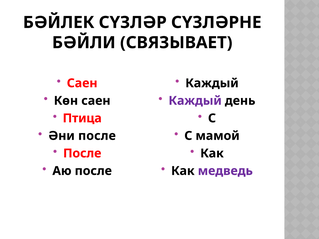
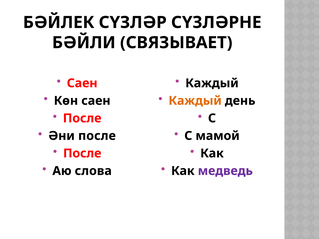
Каждый colour: purple -> orange (195, 101)
Птица: Птица -> После (82, 118)
Аю после: после -> слова (93, 171)
